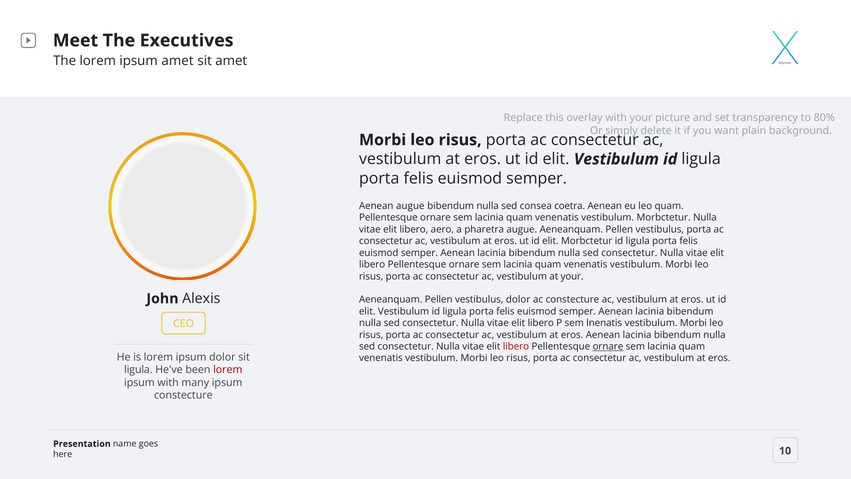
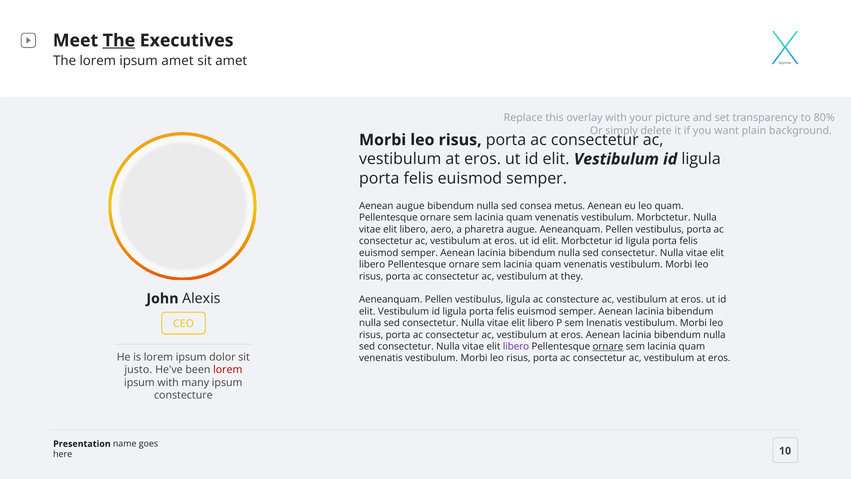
The underline: none -> present (119, 40)
coetra: coetra -> metus (570, 206)
at your: your -> they (572, 276)
vestibulus dolor: dolor -> ligula (518, 300)
libero colour: red -> purple (516, 346)
ligula: ligula -> justo (138, 370)
